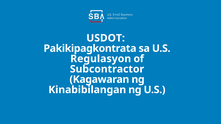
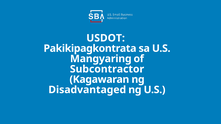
Regulasyon: Regulasyon -> Mangyaring (101, 59)
Kinabibilangan: Kinabibilangan -> Disadvantaged (87, 90)
